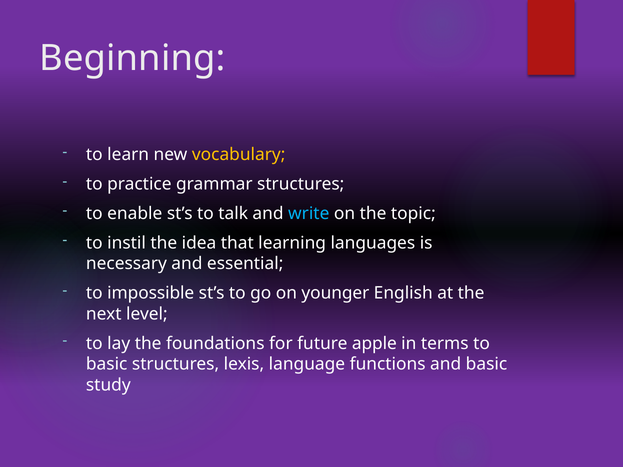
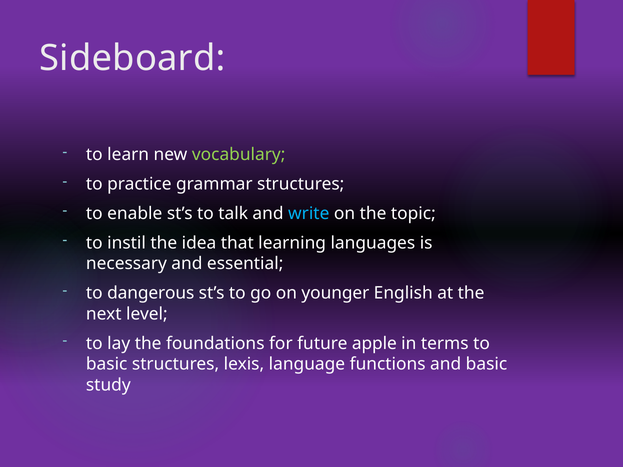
Beginning: Beginning -> Sideboard (132, 58)
vocabulary colour: yellow -> light green (239, 155)
impossible: impossible -> dangerous (151, 293)
